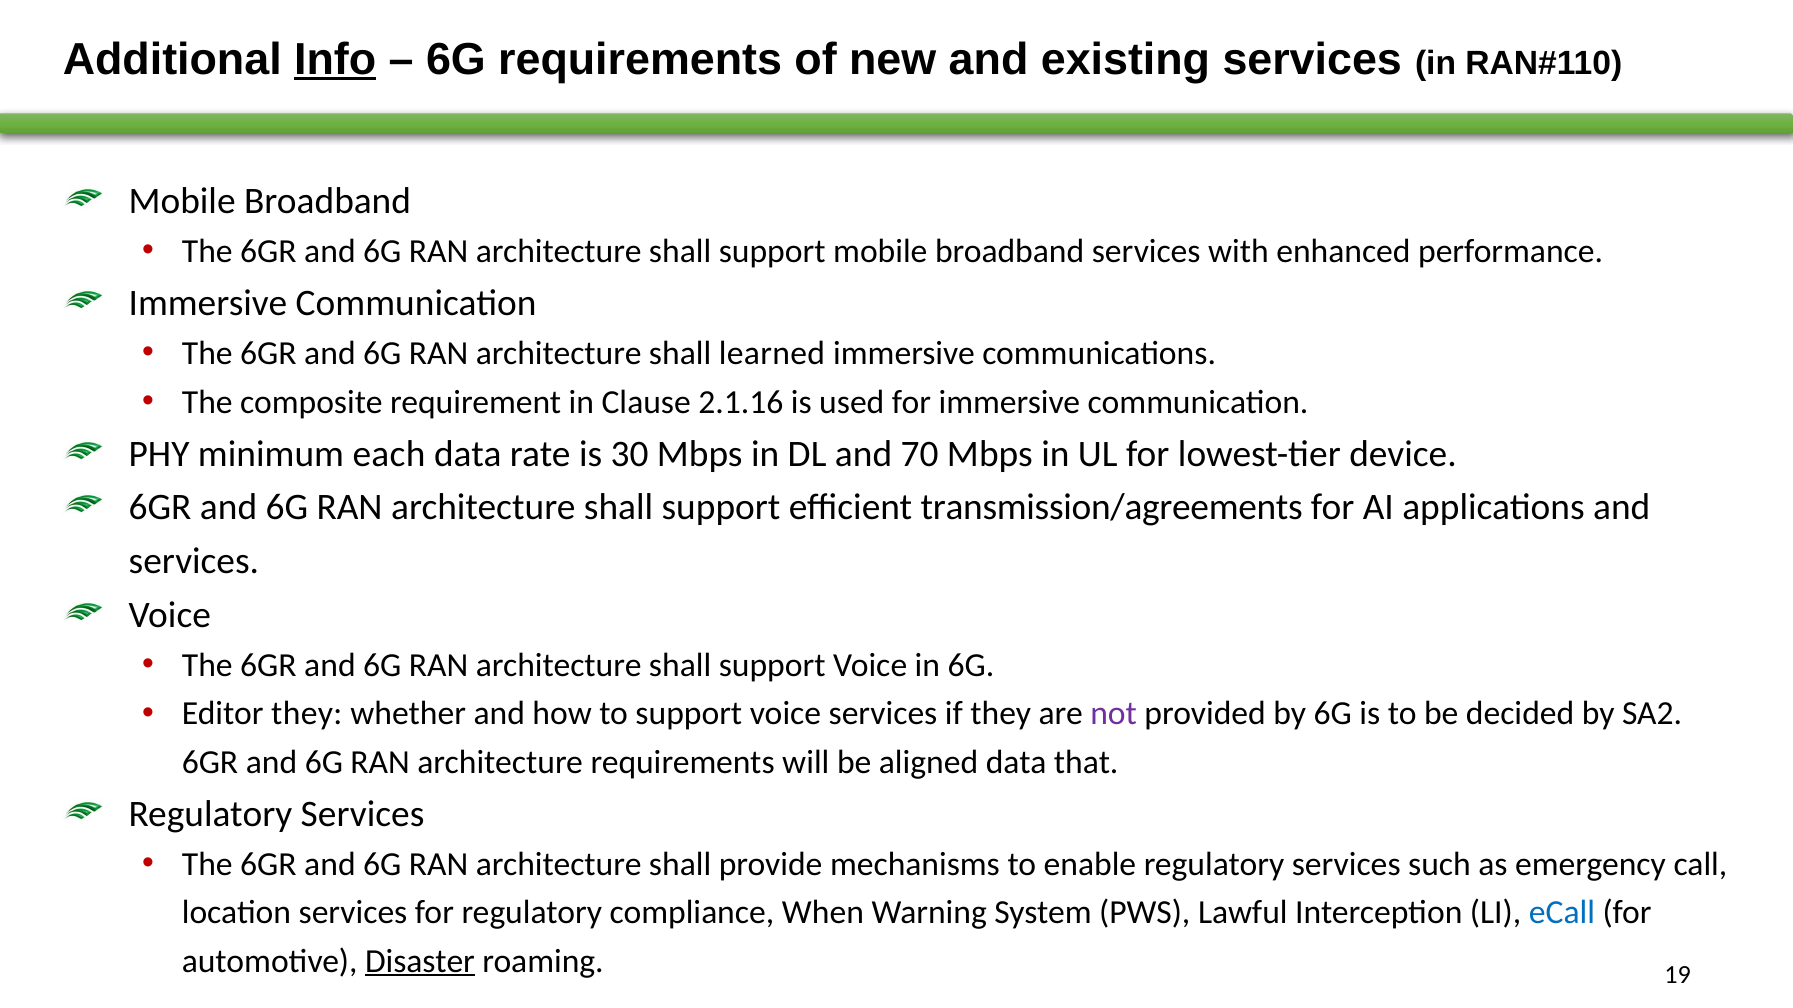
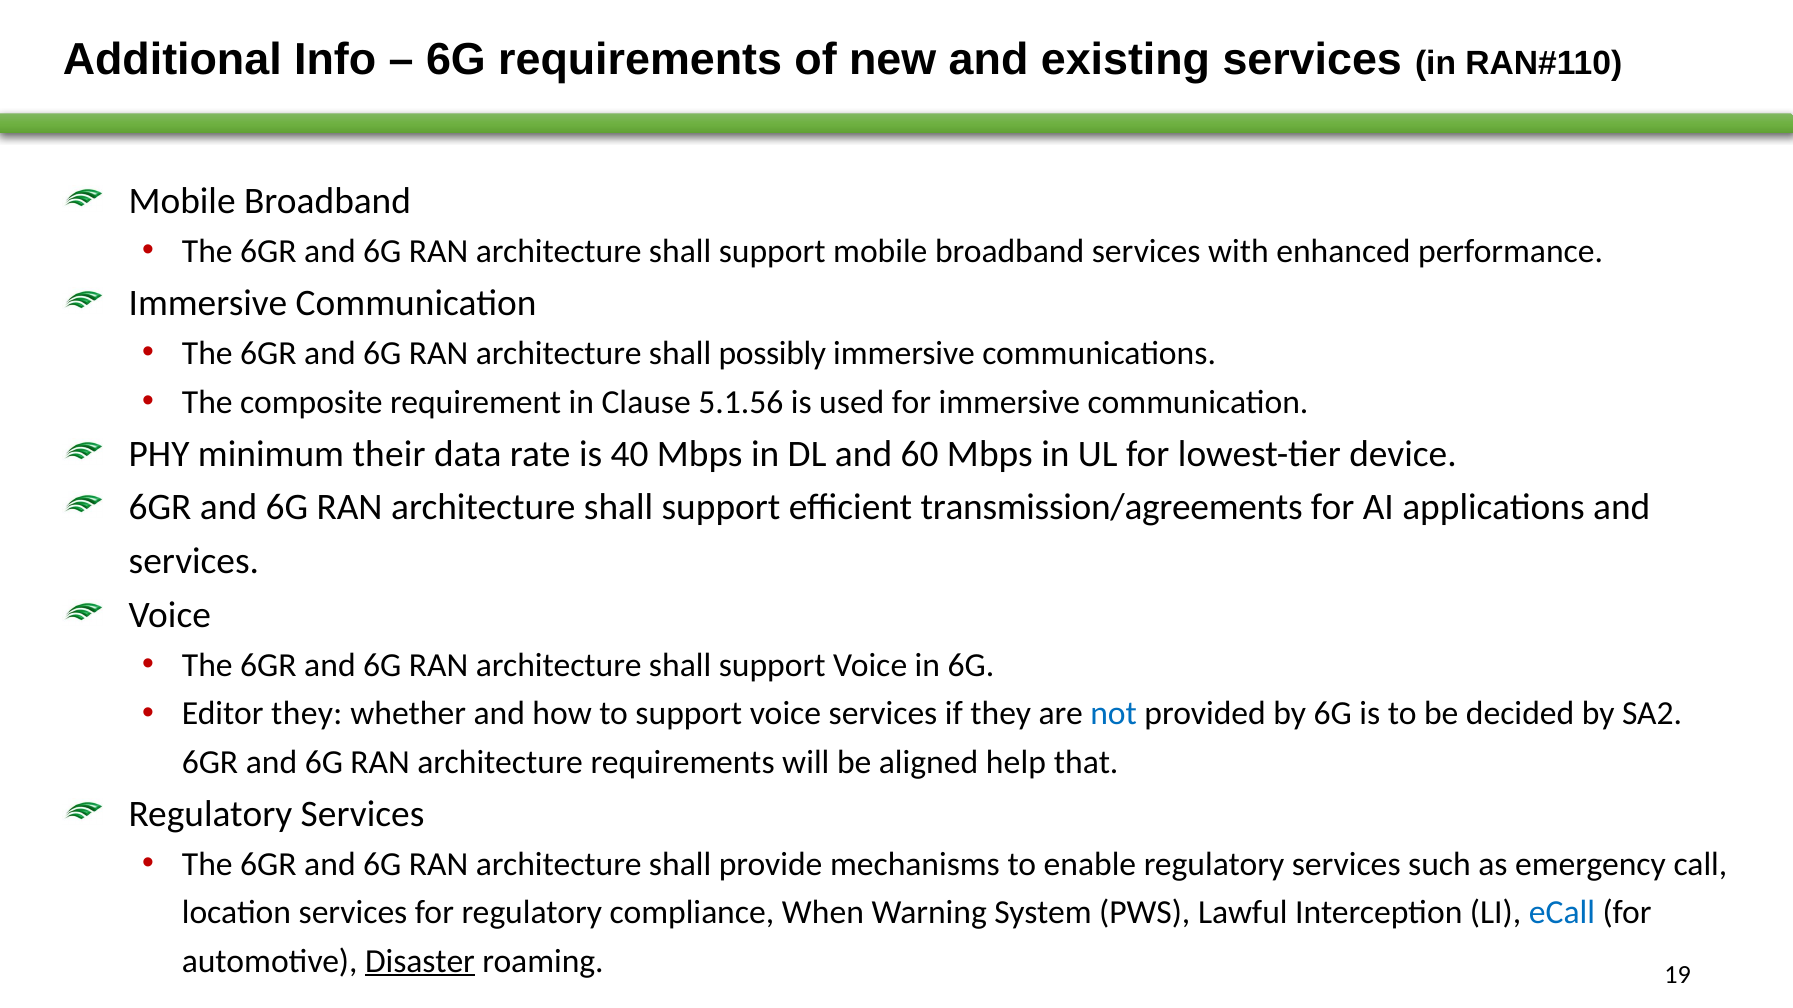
Info underline: present -> none (335, 59)
learned: learned -> possibly (772, 354)
2.1.16: 2.1.16 -> 5.1.56 (741, 402)
each: each -> their (389, 454)
30: 30 -> 40 (630, 454)
70: 70 -> 60 (920, 454)
not colour: purple -> blue (1114, 714)
aligned data: data -> help (1016, 763)
